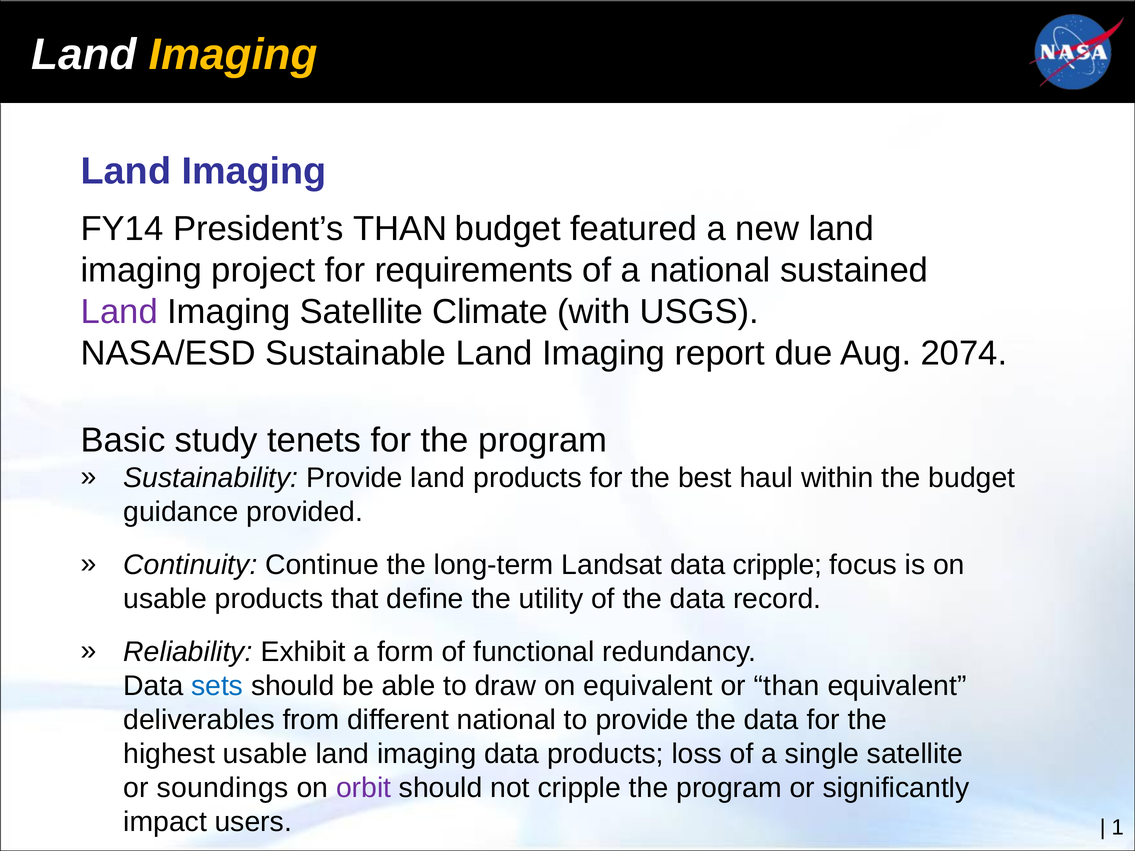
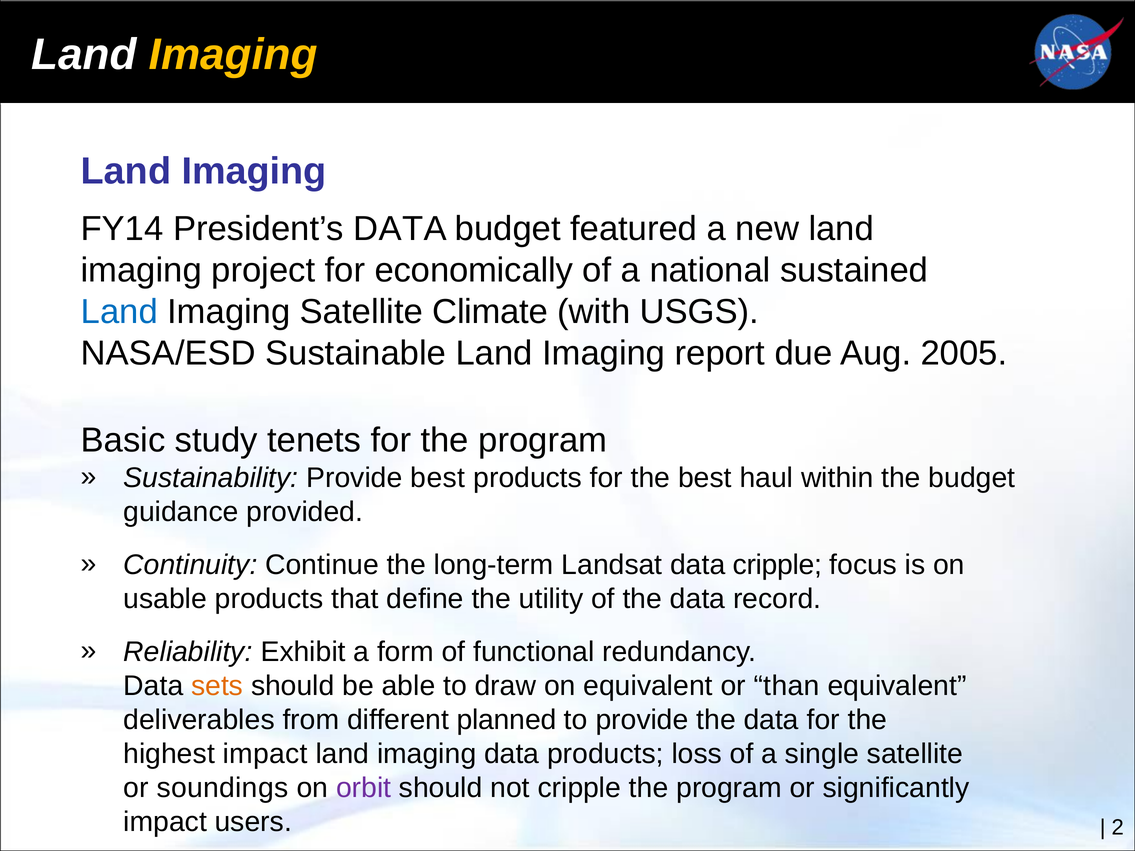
President’s THAN: THAN -> DATA (400, 229)
requirements: requirements -> economically (474, 270)
Land colour: purple -> blue (119, 312)
2074: 2074 -> 2005 (964, 354)
Provide land: land -> best (438, 478)
sets colour: blue -> orange (217, 686)
different national: national -> planned (507, 720)
highest usable: usable -> impact (265, 754)
1: 1 -> 2 (1118, 828)
